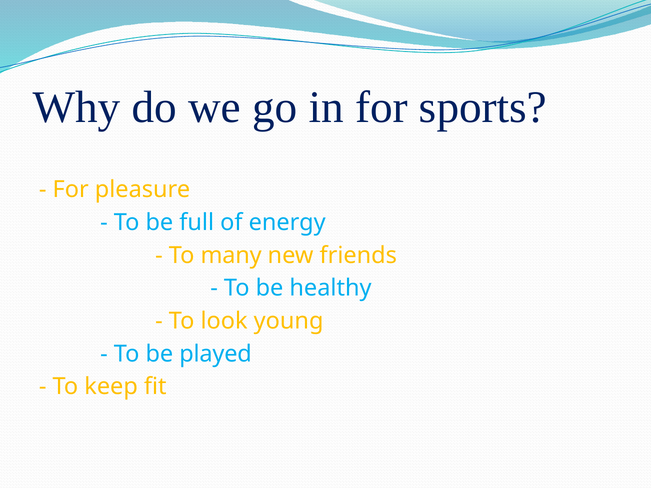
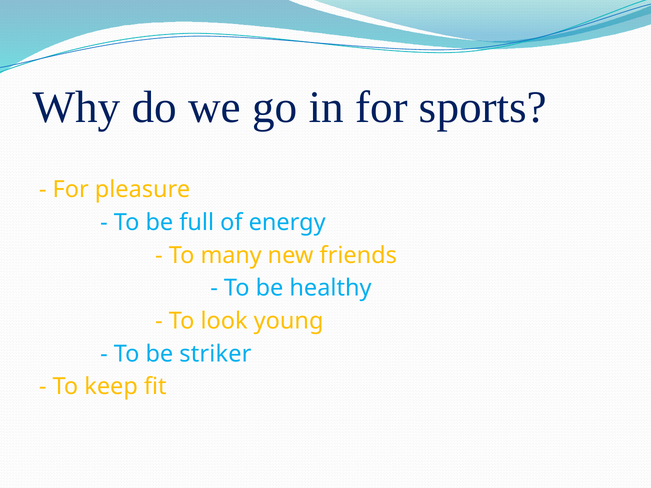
played: played -> striker (215, 354)
